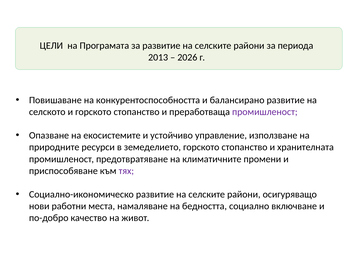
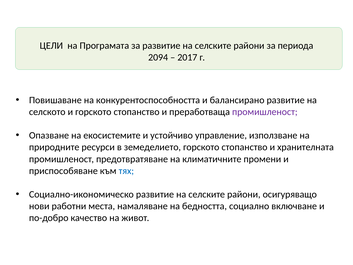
2013: 2013 -> 2094 (158, 57)
2026: 2026 -> 2017 (187, 57)
тях colour: purple -> blue (126, 171)
